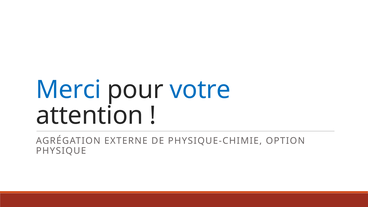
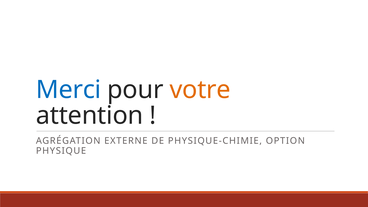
votre colour: blue -> orange (200, 90)
